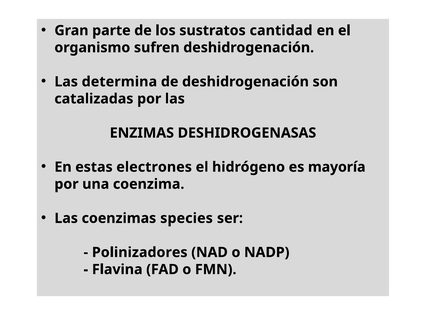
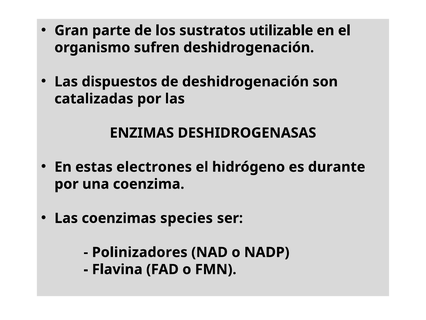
cantidad: cantidad -> utilizable (281, 30)
determina: determina -> dispuestos (119, 82)
mayoría: mayoría -> durante (337, 167)
